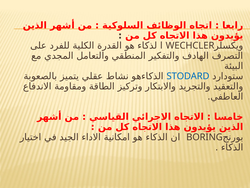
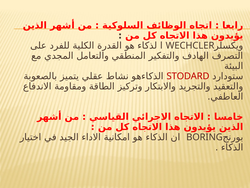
STODARD colour: blue -> red (188, 76)
